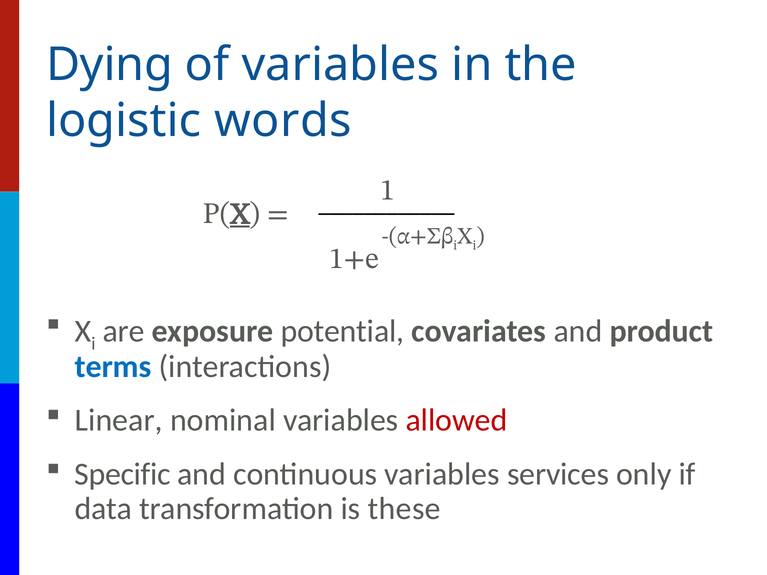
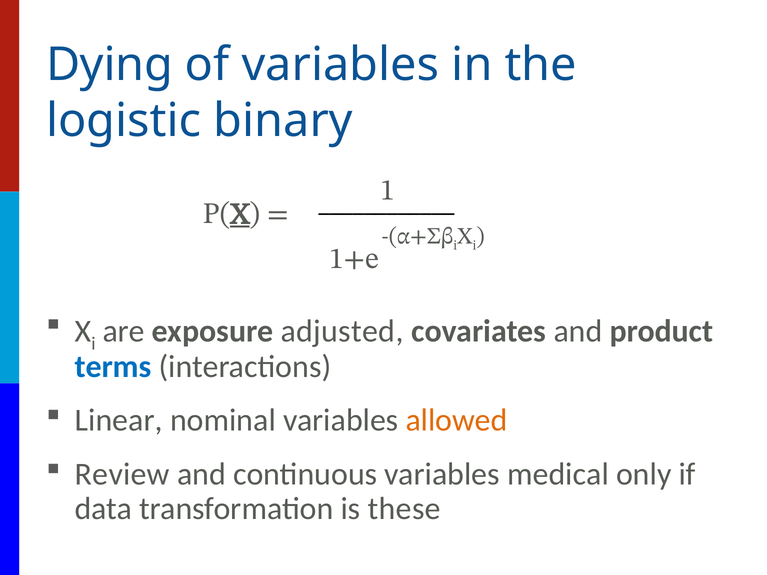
words: words -> binary (283, 121)
potential: potential -> adjusted (342, 331)
allowed colour: red -> orange (457, 421)
Specific: Specific -> Review (122, 474)
services: services -> medical (558, 474)
